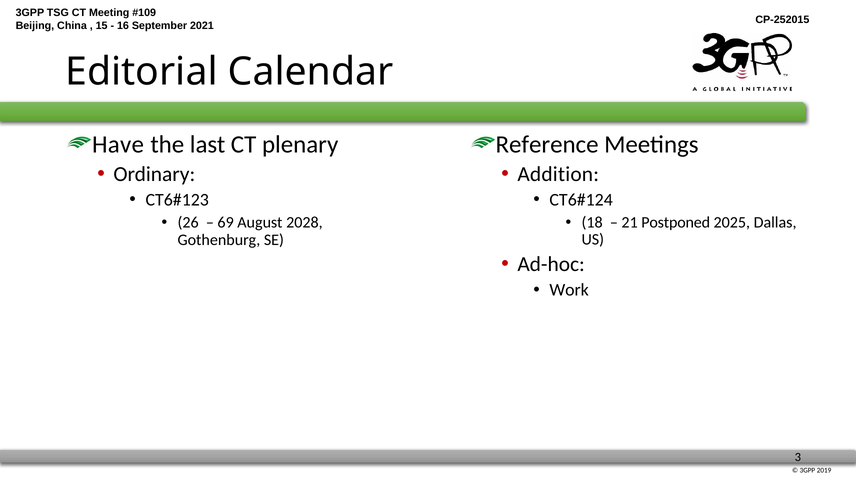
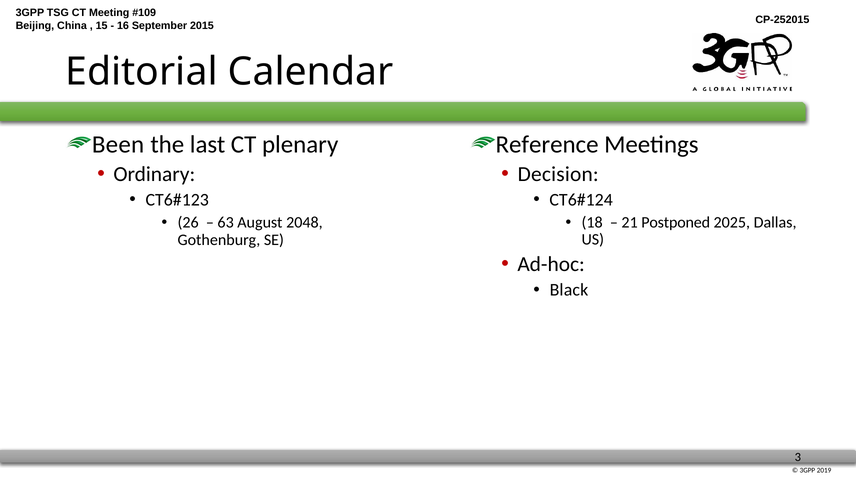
2021: 2021 -> 2015 (202, 26)
Have: Have -> Been (118, 145)
Addition: Addition -> Decision (558, 174)
69: 69 -> 63 (226, 223)
2028: 2028 -> 2048 (304, 223)
Work: Work -> Black (569, 290)
